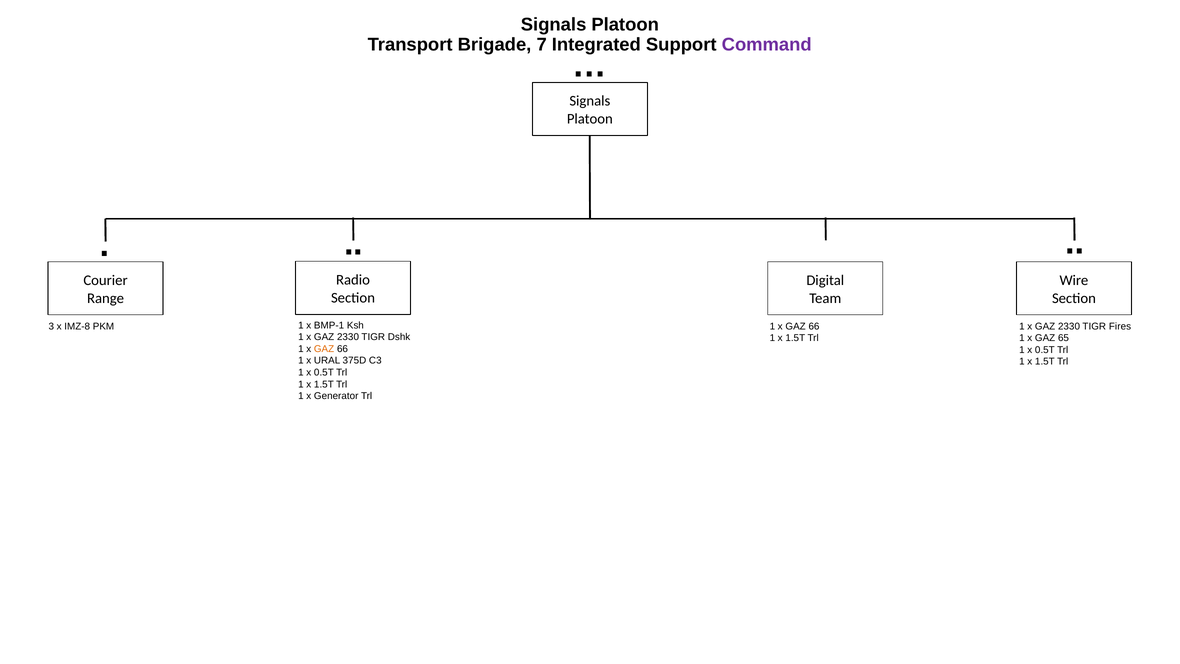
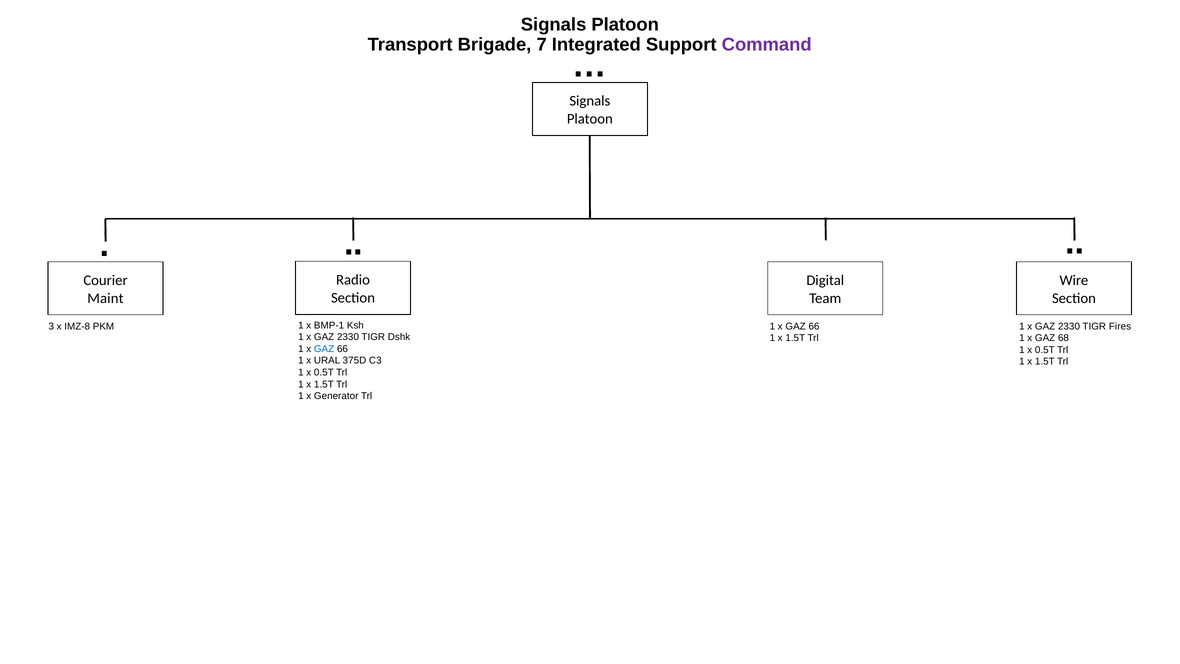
Range: Range -> Maint (105, 298)
65: 65 -> 68 (1064, 338)
GAZ colour: orange -> blue (324, 349)
